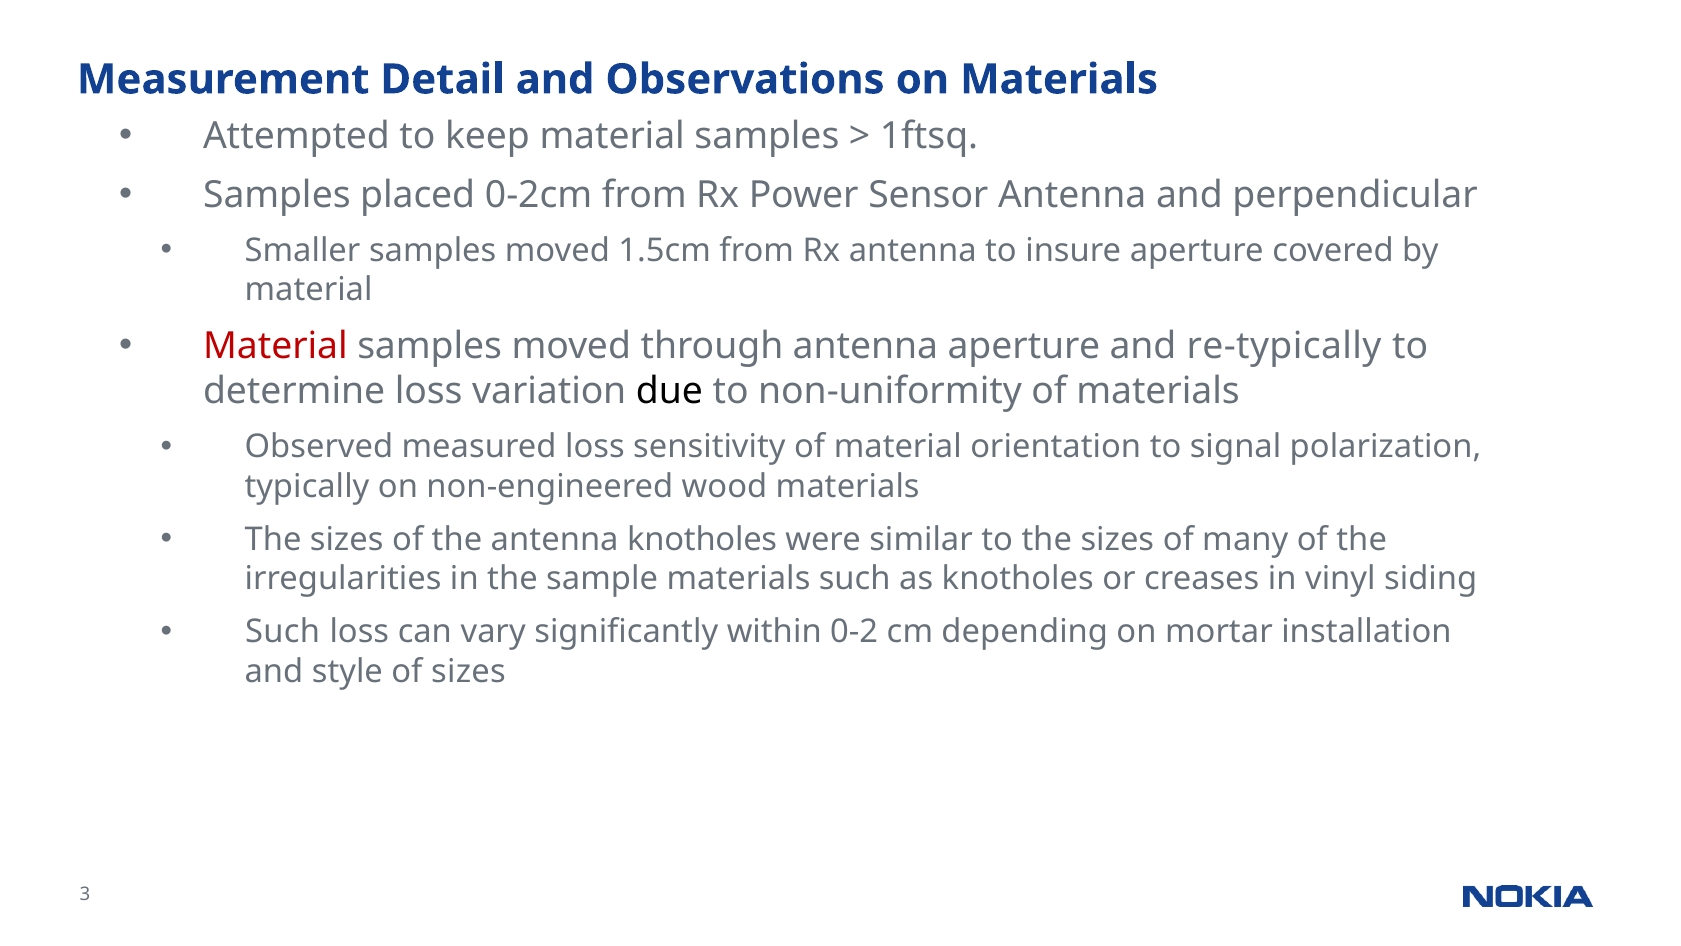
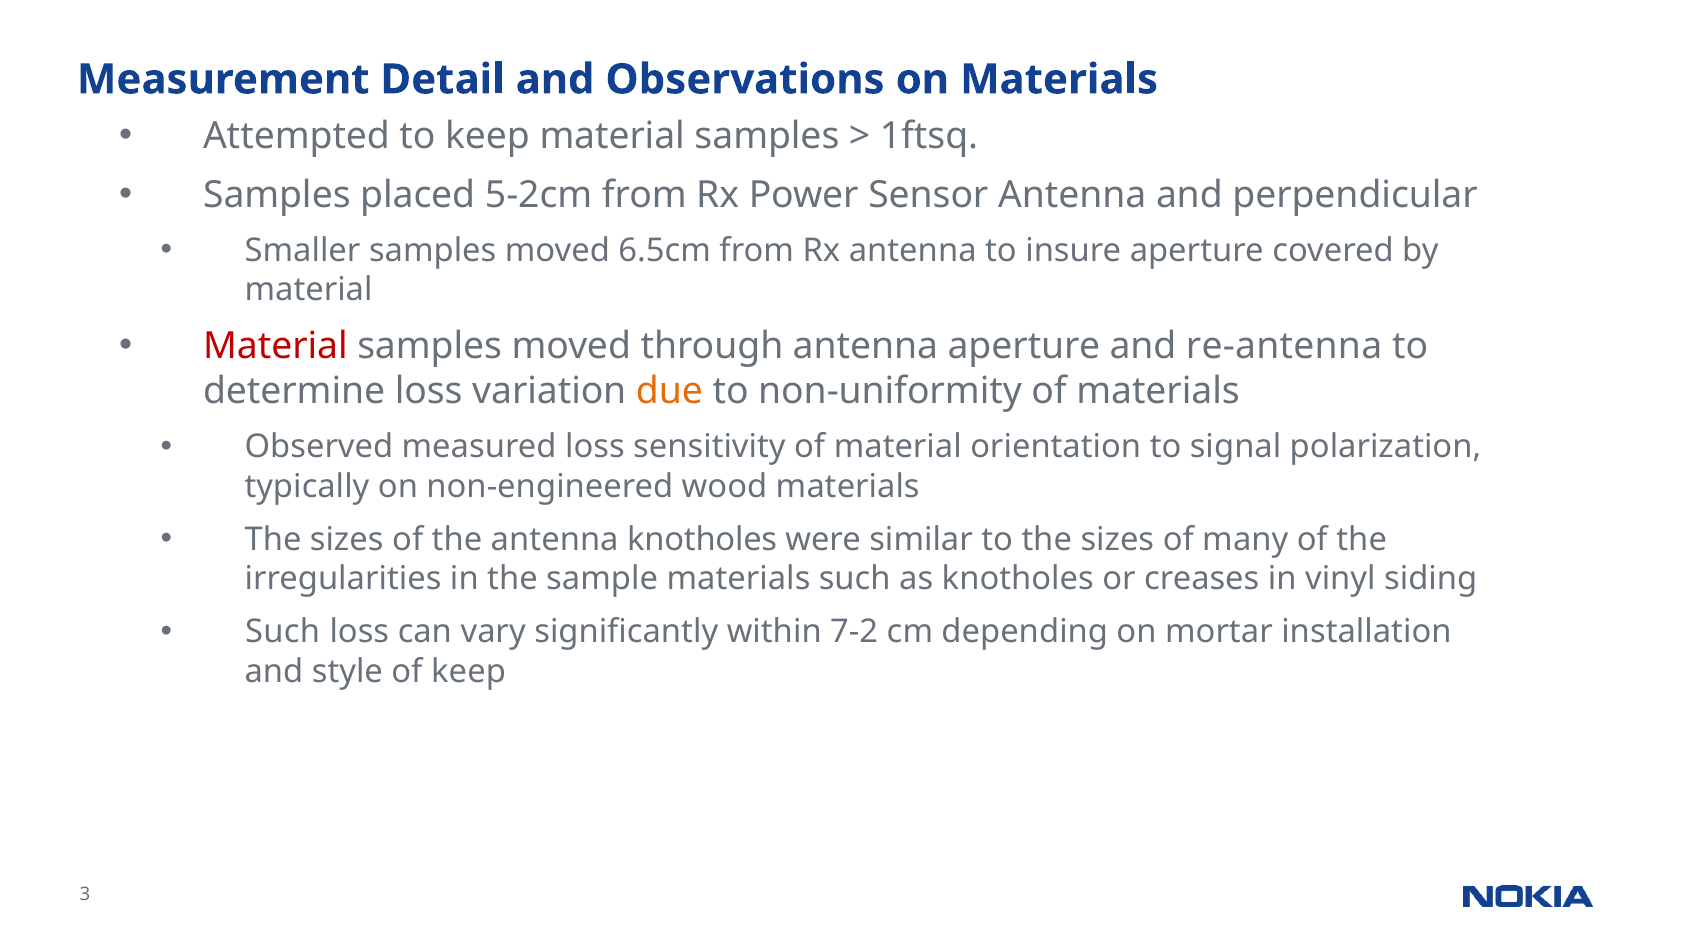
0-2cm: 0-2cm -> 5-2cm (539, 195)
1.5cm: 1.5cm -> 6.5cm (665, 251)
re-typically: re-typically -> re-antenna (1284, 346)
due colour: black -> orange (669, 391)
0-2: 0-2 -> 7-2 (854, 632)
of sizes: sizes -> keep (469, 671)
